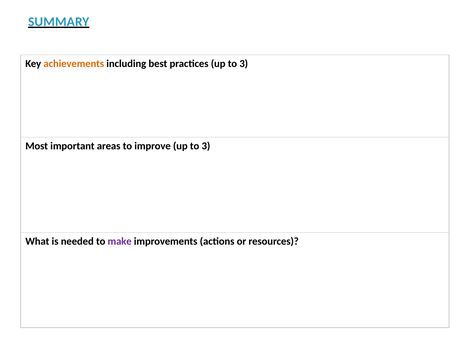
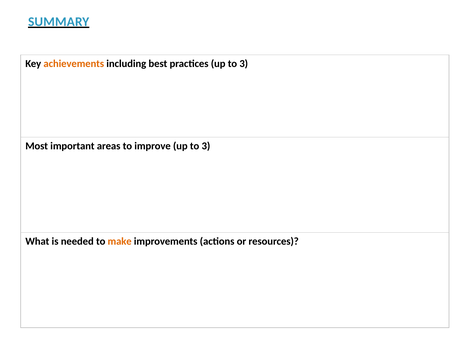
make colour: purple -> orange (120, 241)
